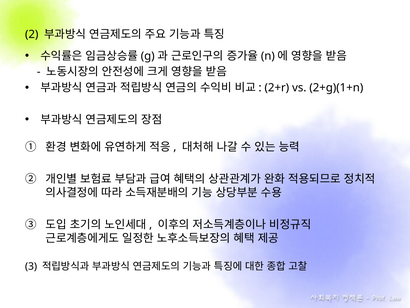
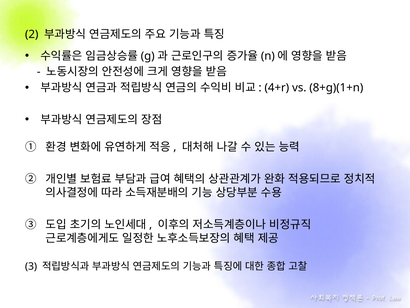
2+r: 2+r -> 4+r (277, 88)
2+g)(1+n: 2+g)(1+n -> 8+g)(1+n (336, 88)
